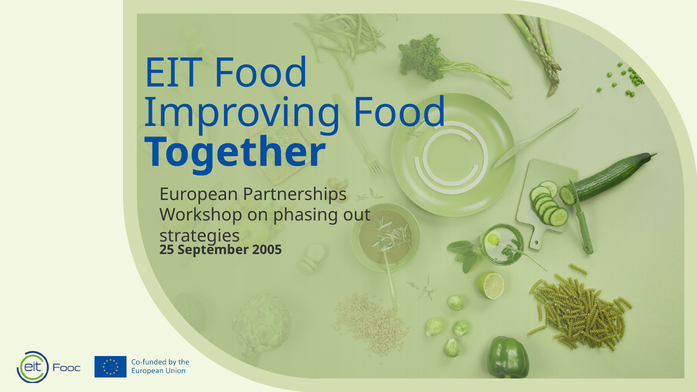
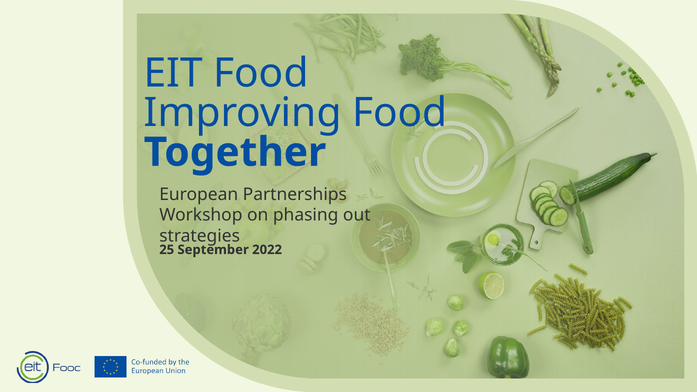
2005: 2005 -> 2022 (267, 250)
